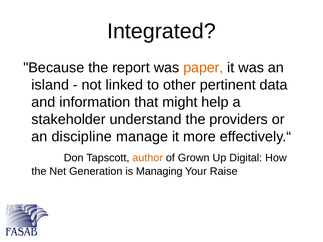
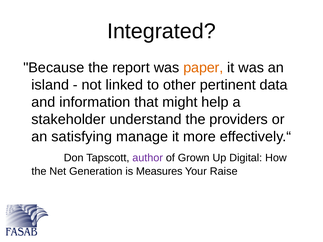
discipline: discipline -> satisfying (82, 137)
author colour: orange -> purple (148, 158)
Managing: Managing -> Measures (159, 172)
